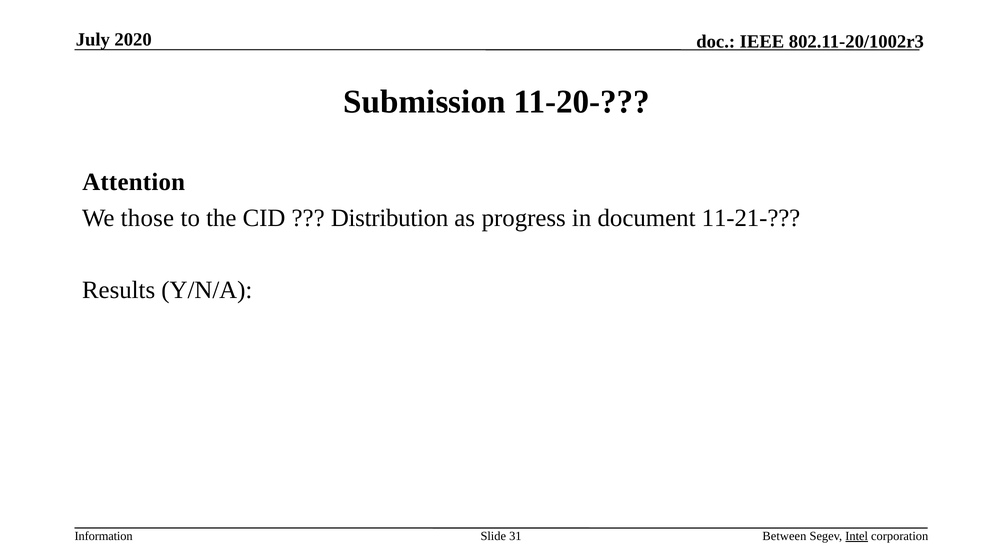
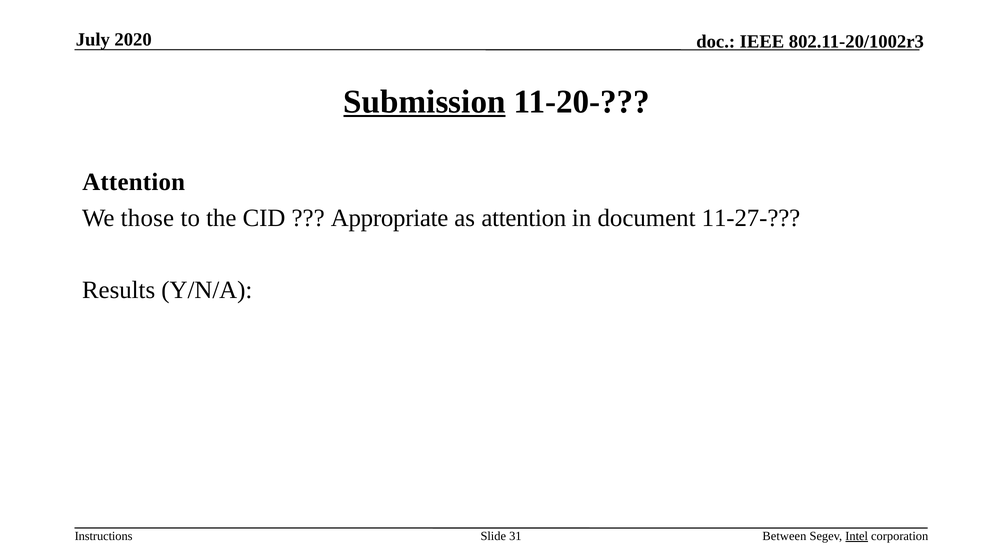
Submission underline: none -> present (425, 102)
Distribution: Distribution -> Appropriate (390, 218)
as progress: progress -> attention (524, 218)
11-21-: 11-21- -> 11-27- (751, 218)
Information: Information -> Instructions (104, 536)
